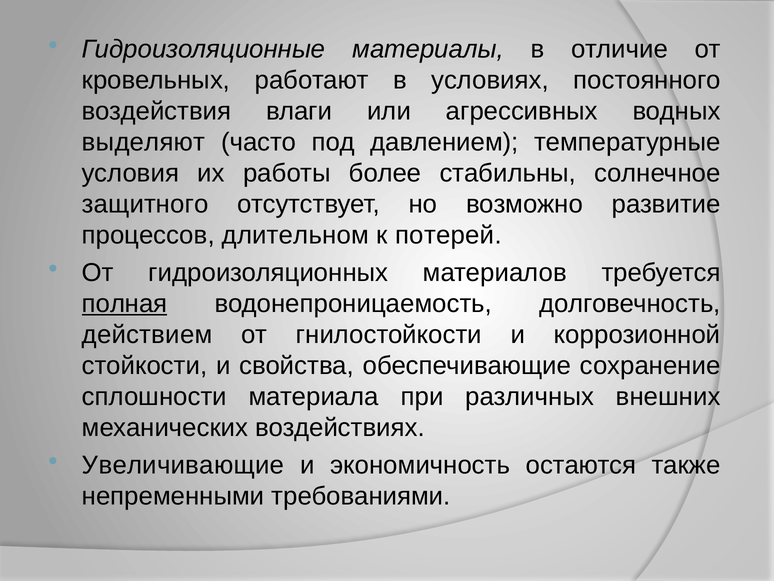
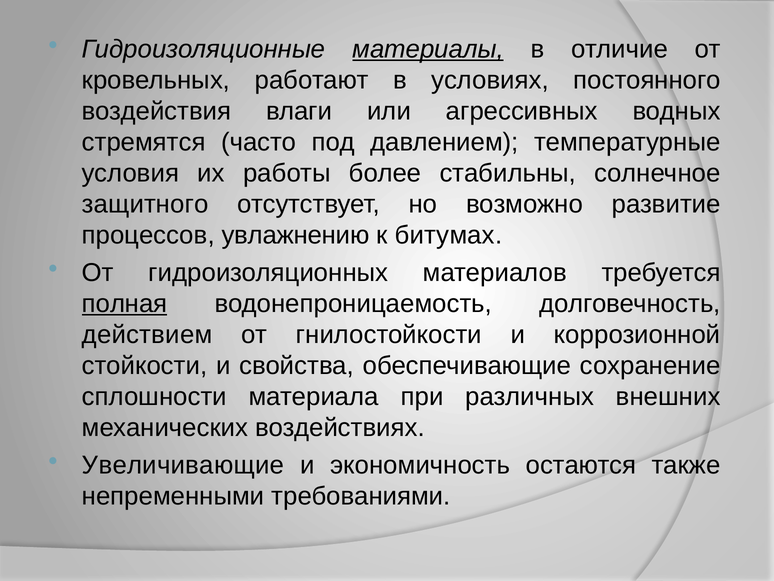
материалы underline: none -> present (428, 49)
выделяют: выделяют -> стремятся (144, 142)
длительном: длительном -> увлажнению (296, 235)
потерей: потерей -> битумах (449, 235)
